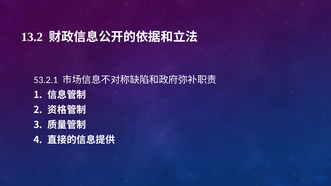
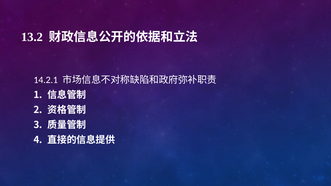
53.2.1: 53.2.1 -> 14.2.1 (46, 80)
